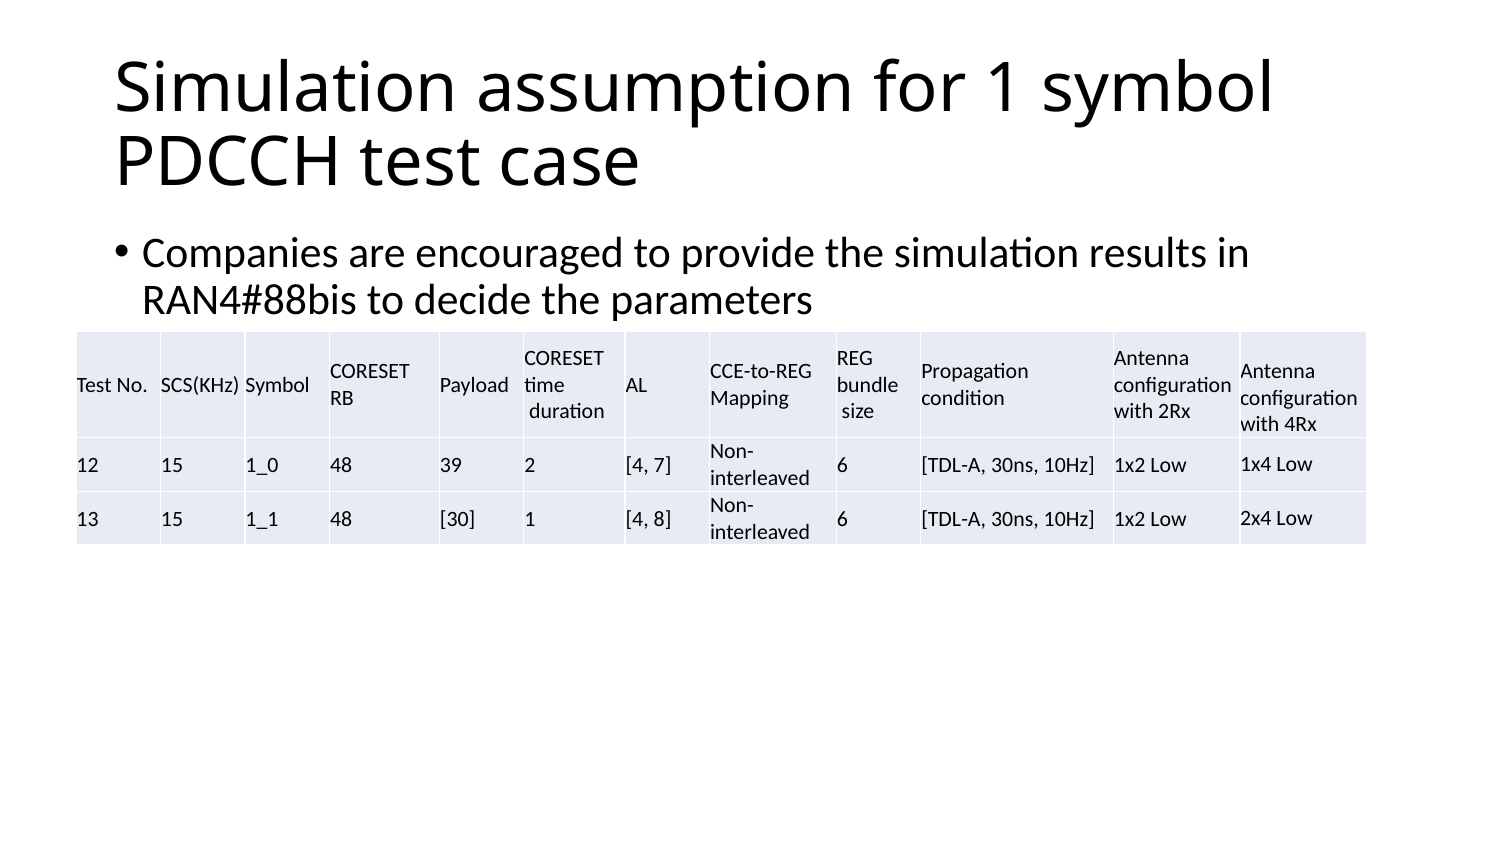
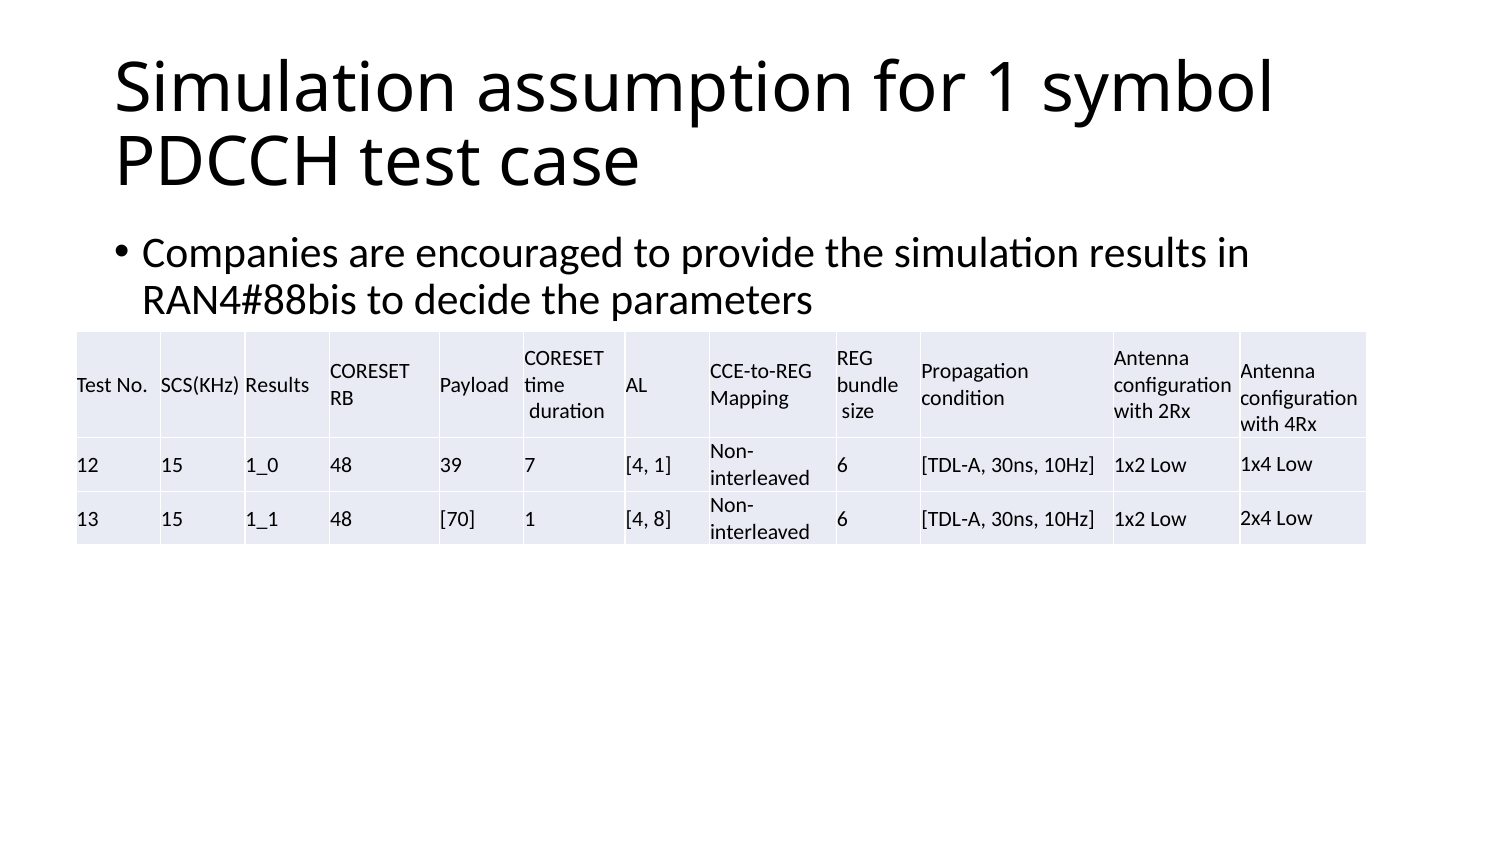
SCS(KHz Symbol: Symbol -> Results (277, 385)
2: 2 -> 7 (530, 465)
4 7: 7 -> 1 (663, 465)
30: 30 -> 70 (458, 519)
